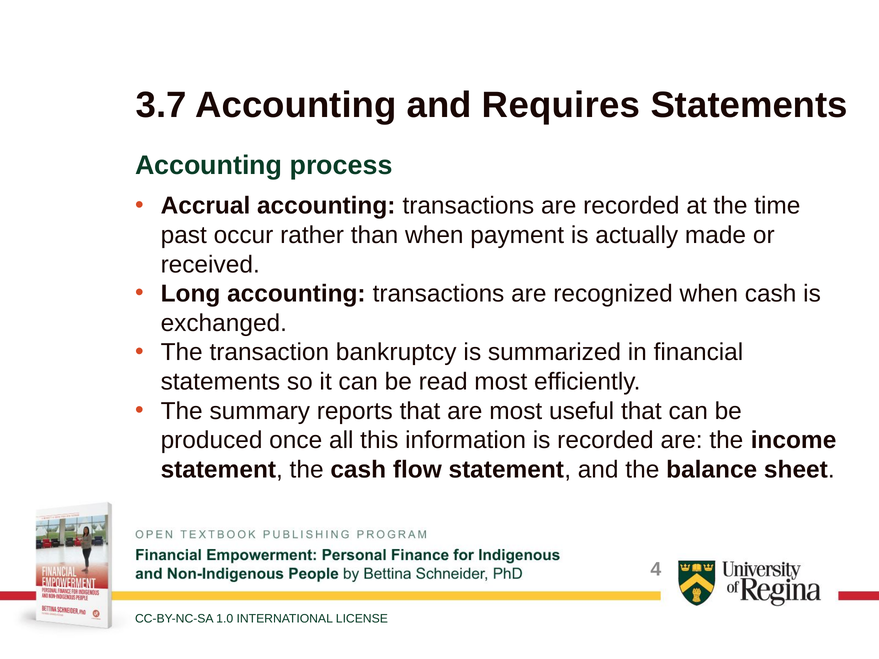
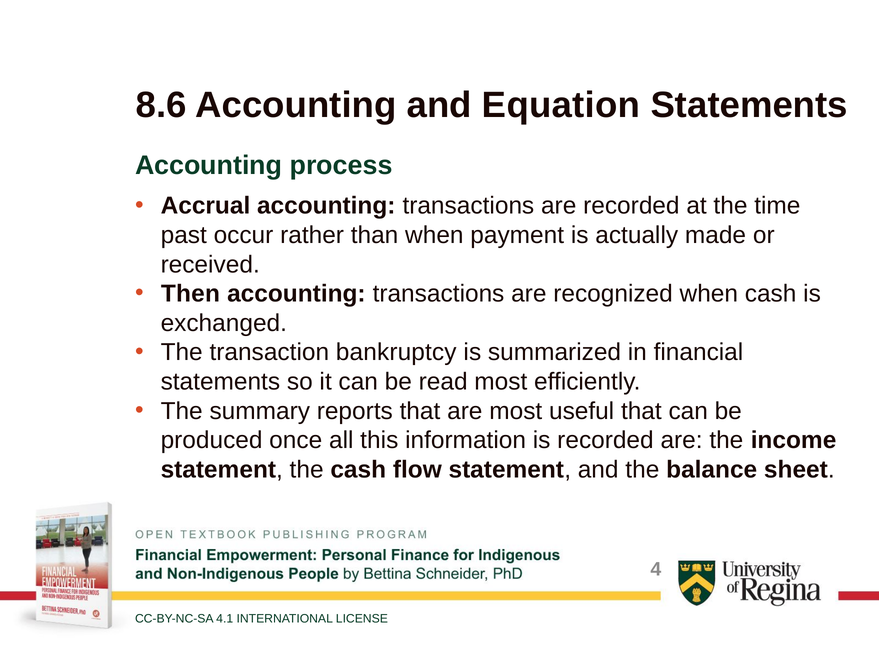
3.7: 3.7 -> 8.6 (161, 105)
Requires: Requires -> Equation (561, 105)
Long: Long -> Then (190, 294)
1.0: 1.0 -> 4.1 (225, 619)
